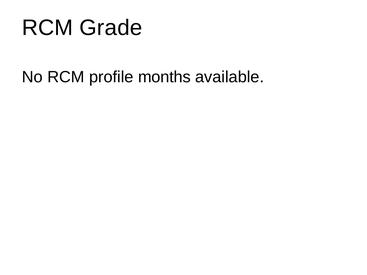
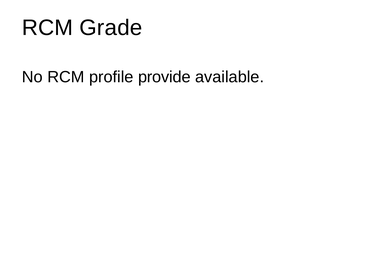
months: months -> provide (164, 77)
